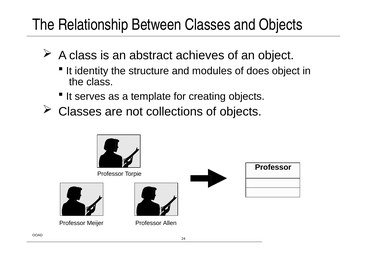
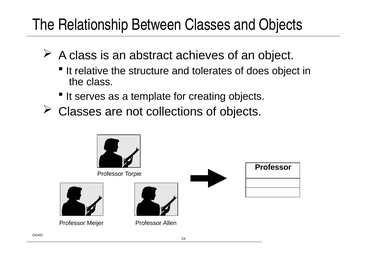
identity: identity -> relative (92, 71)
modules: modules -> tolerates (212, 71)
